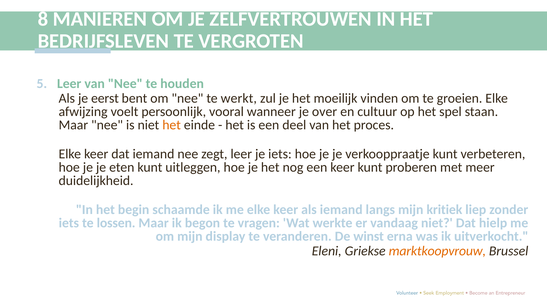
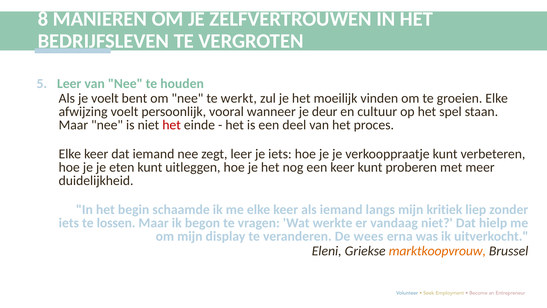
je eerst: eerst -> voelt (105, 98)
over: over -> deur (325, 111)
het colour: orange -> red (172, 125)
winst: winst -> wees (369, 236)
